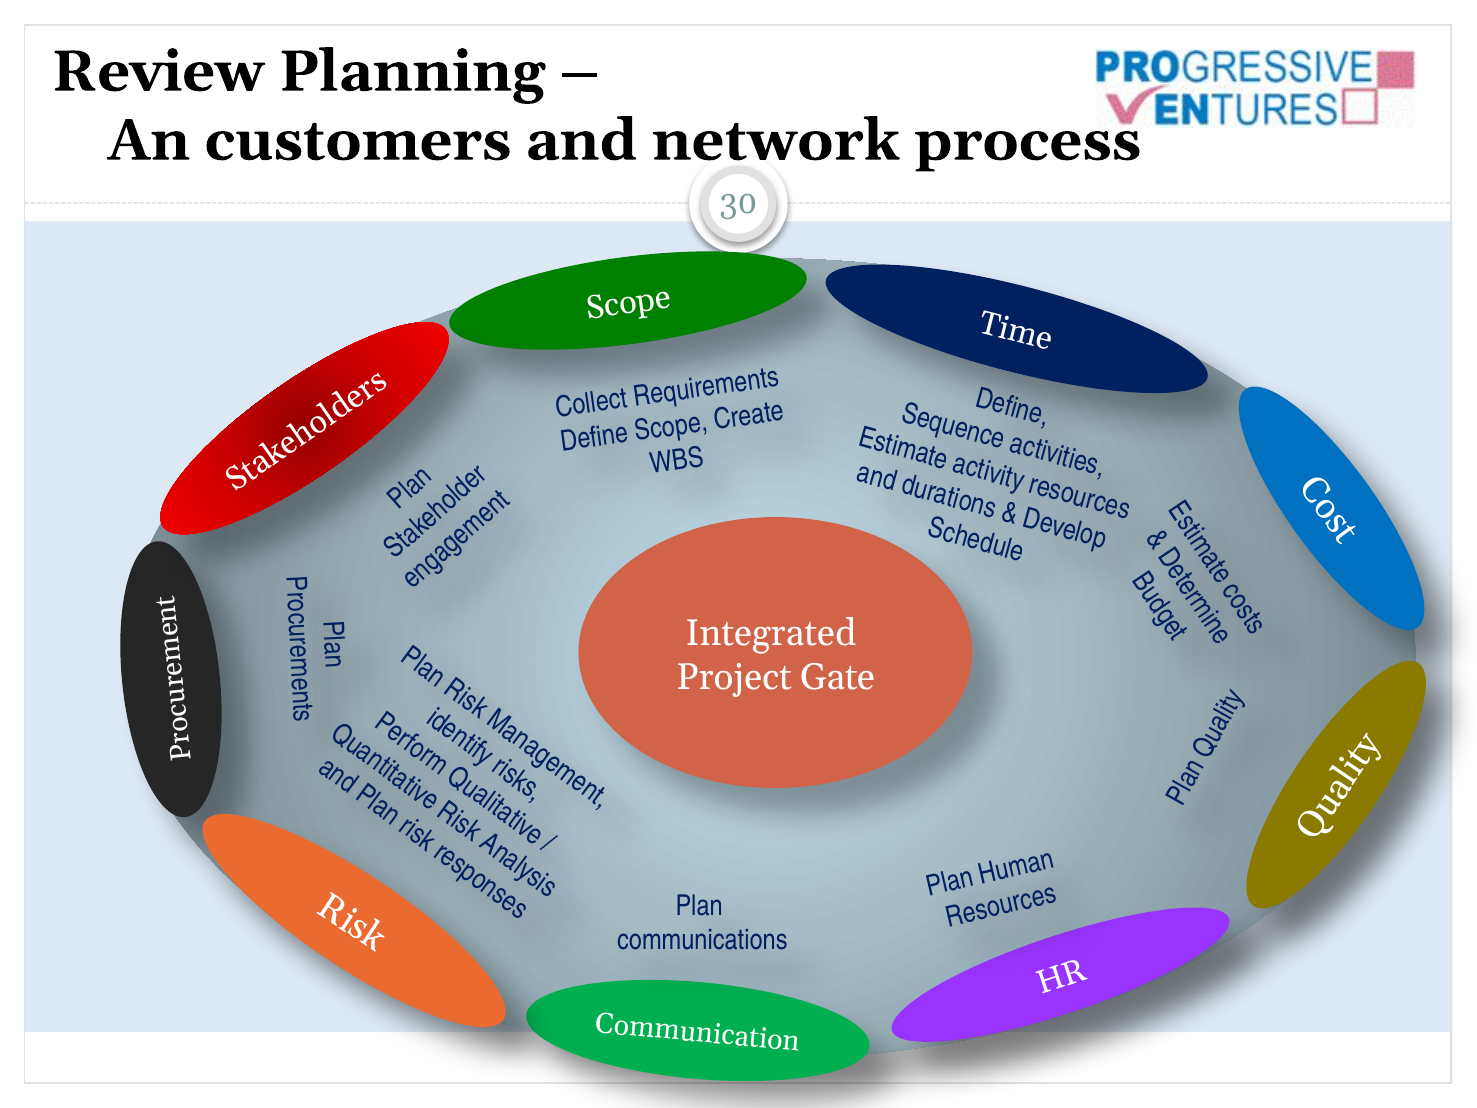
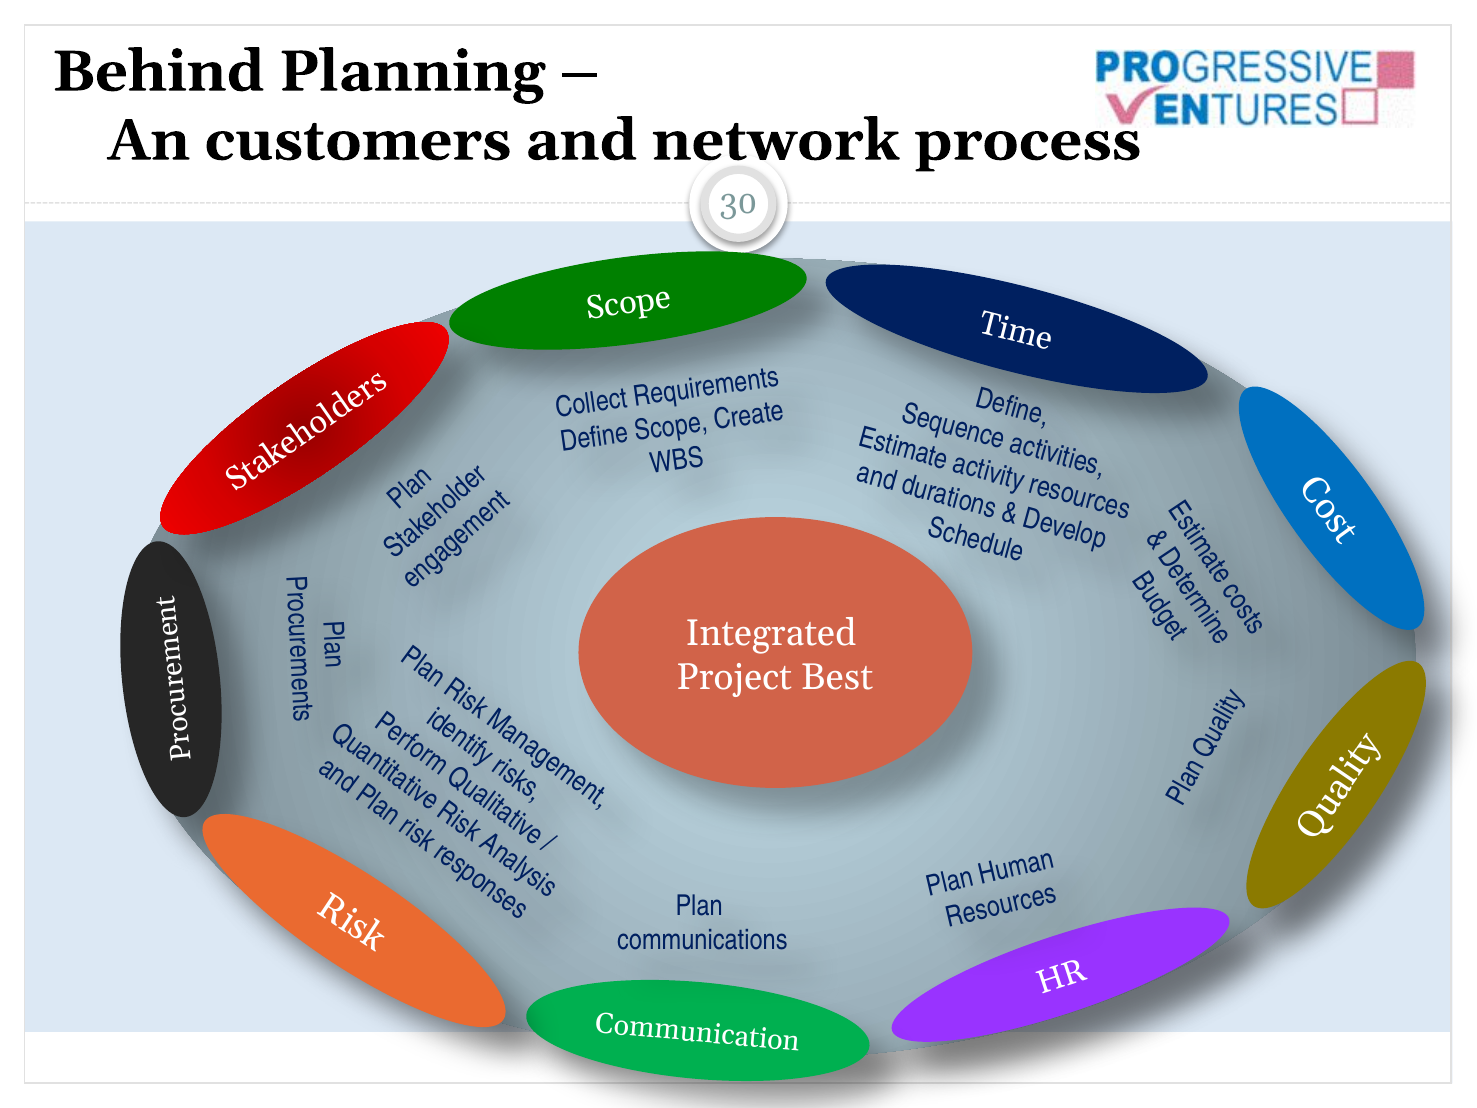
Review: Review -> Behind (158, 72)
Gate: Gate -> Best (837, 677)
